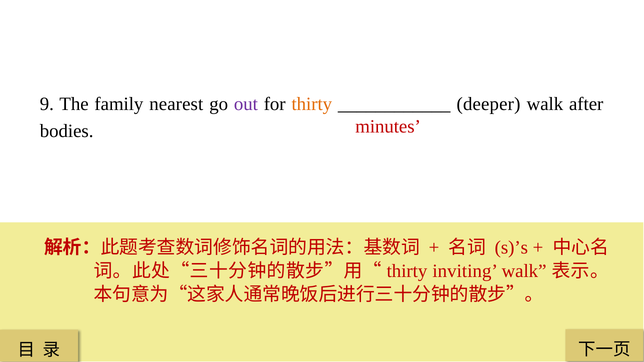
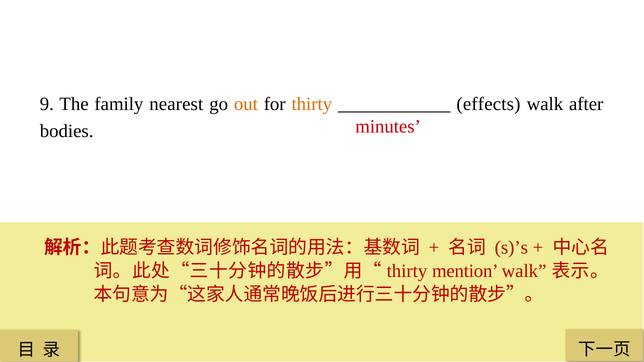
out colour: purple -> orange (246, 104)
deeper: deeper -> effects (488, 104)
inviting: inviting -> mention (465, 271)
